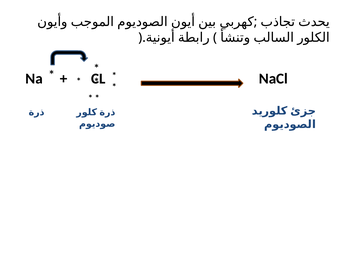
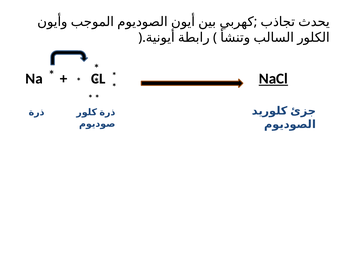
NaCl underline: none -> present (273, 79)
